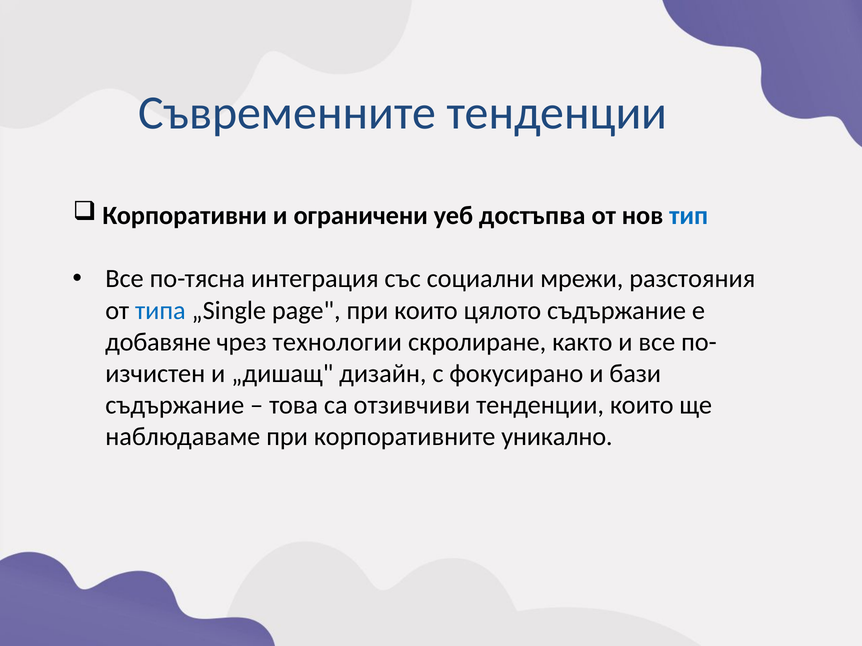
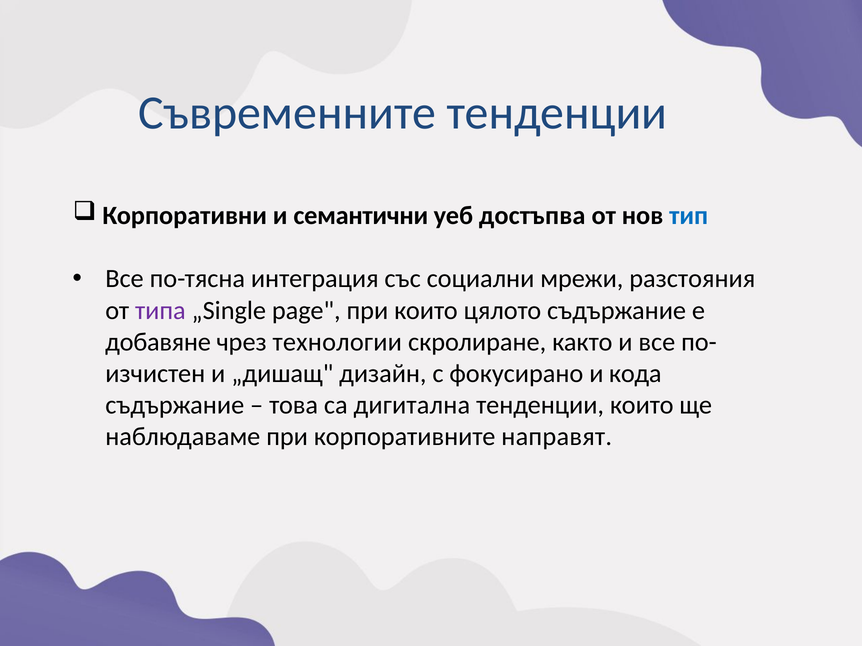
ограничени: ограничени -> семантични (361, 216)
типа colour: blue -> purple (160, 311)
бази: бази -> кода (635, 374)
отзивчиви: отзивчиви -> дигитална (412, 405)
уникално: уникално -> направят (557, 437)
